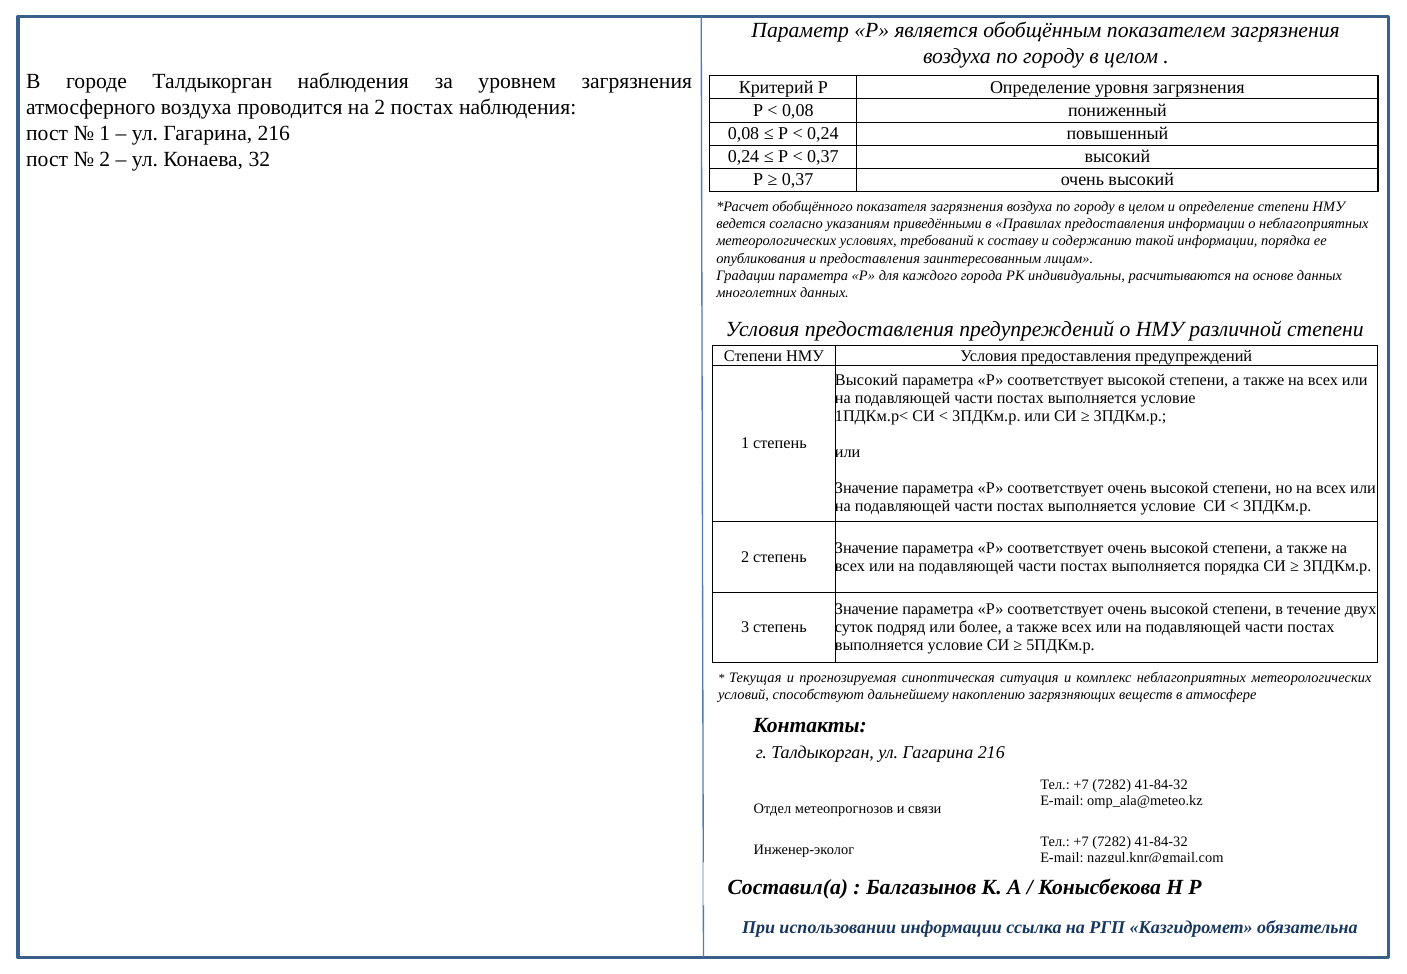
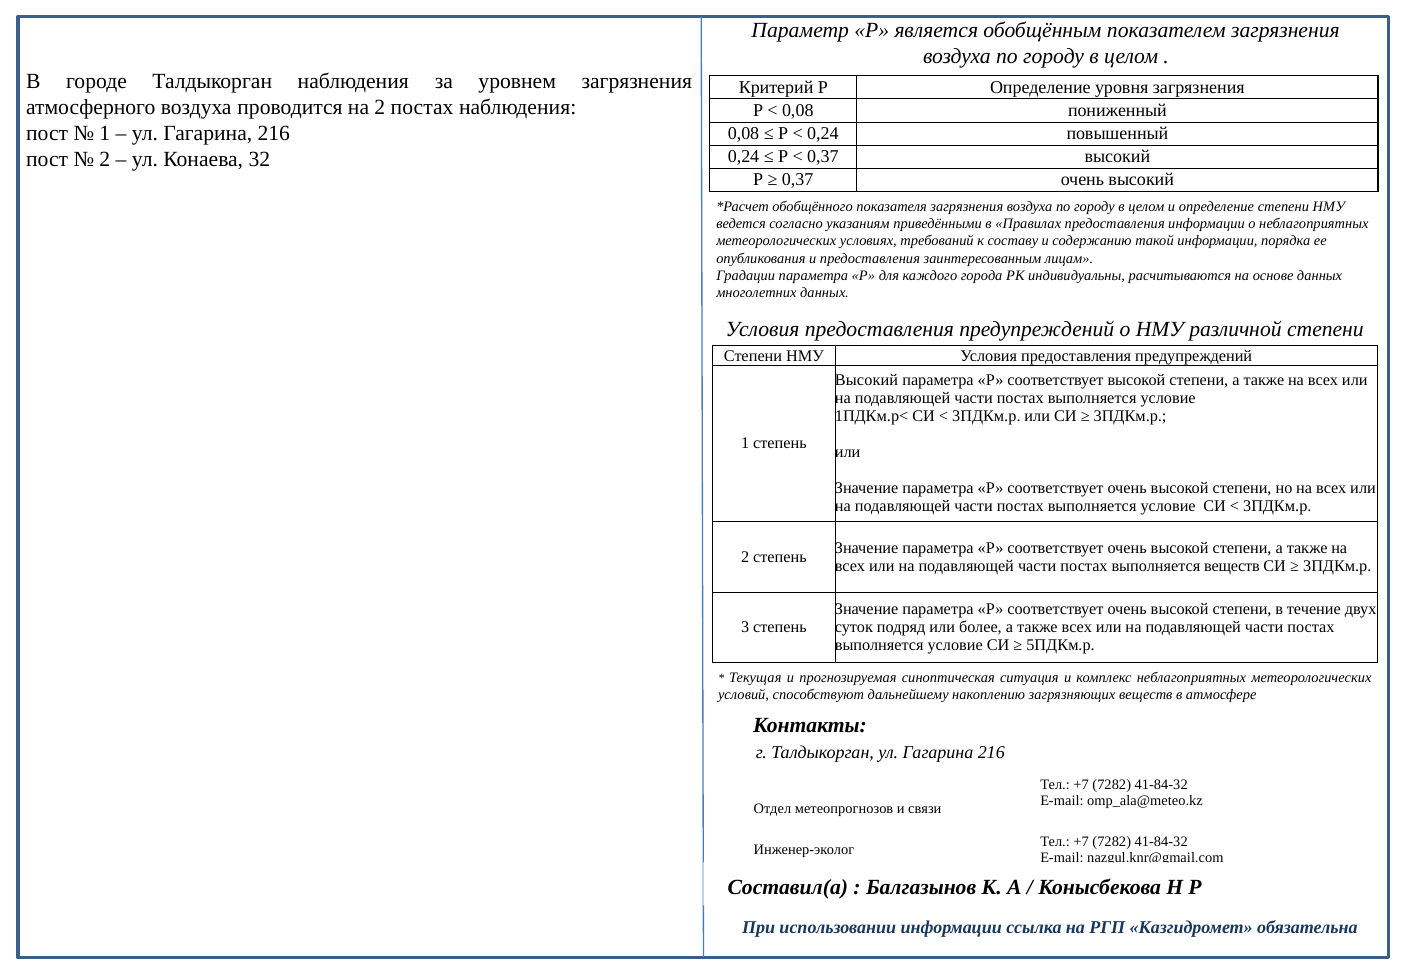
выполняется порядка: порядка -> веществ (1232, 566)
